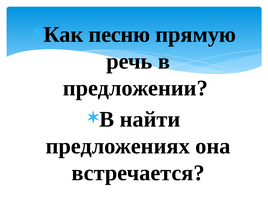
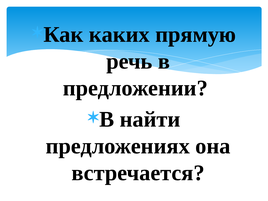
песню: песню -> каких (119, 34)
